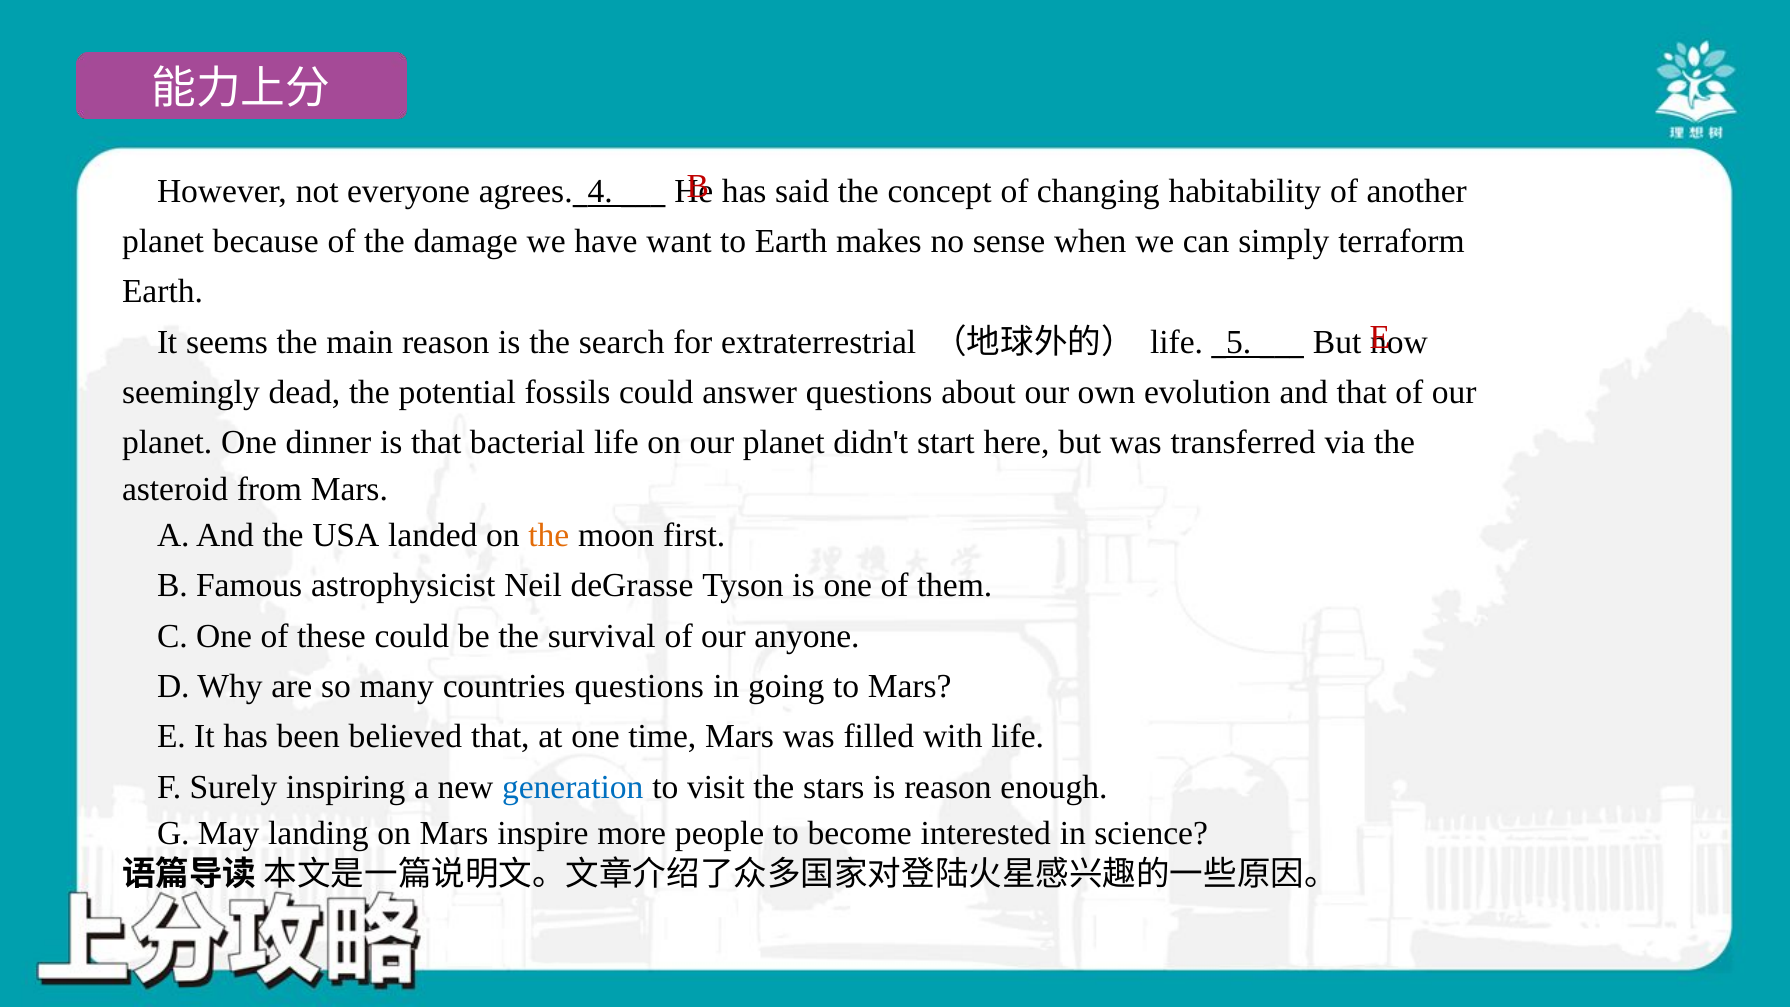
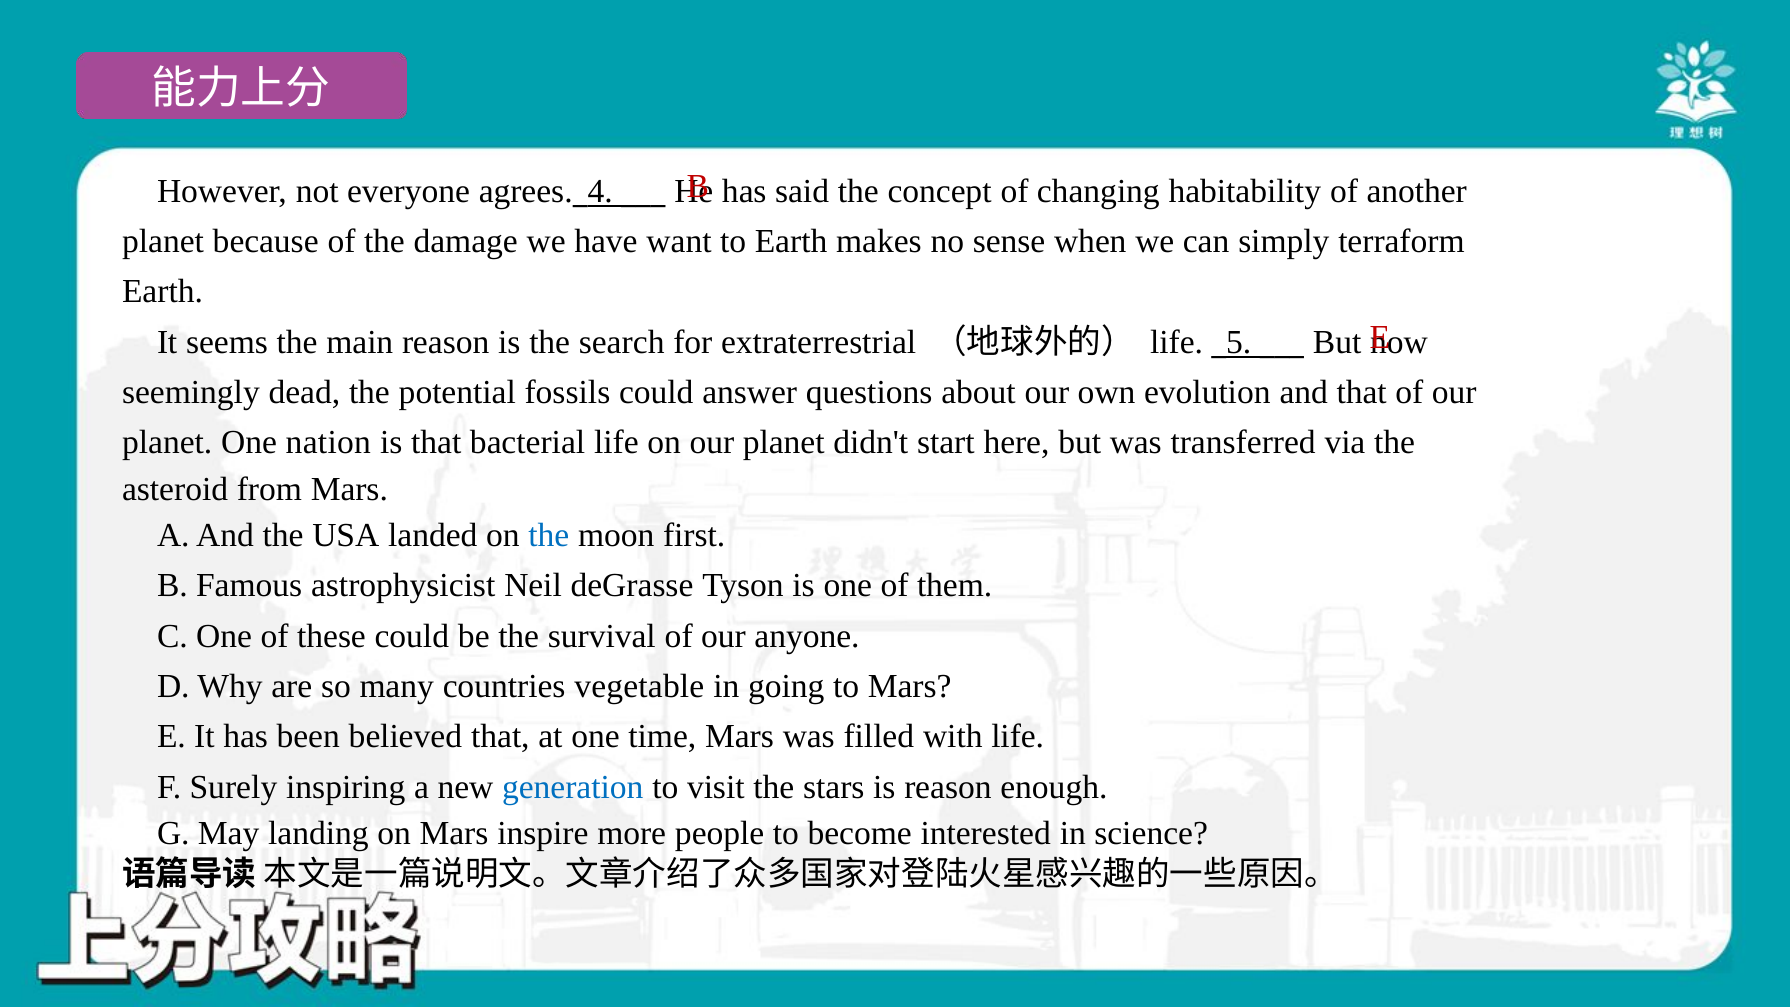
dinner: dinner -> nation (328, 443)
the colour: orange -> blue (549, 535)
countries questions: questions -> vegetable (639, 686)
